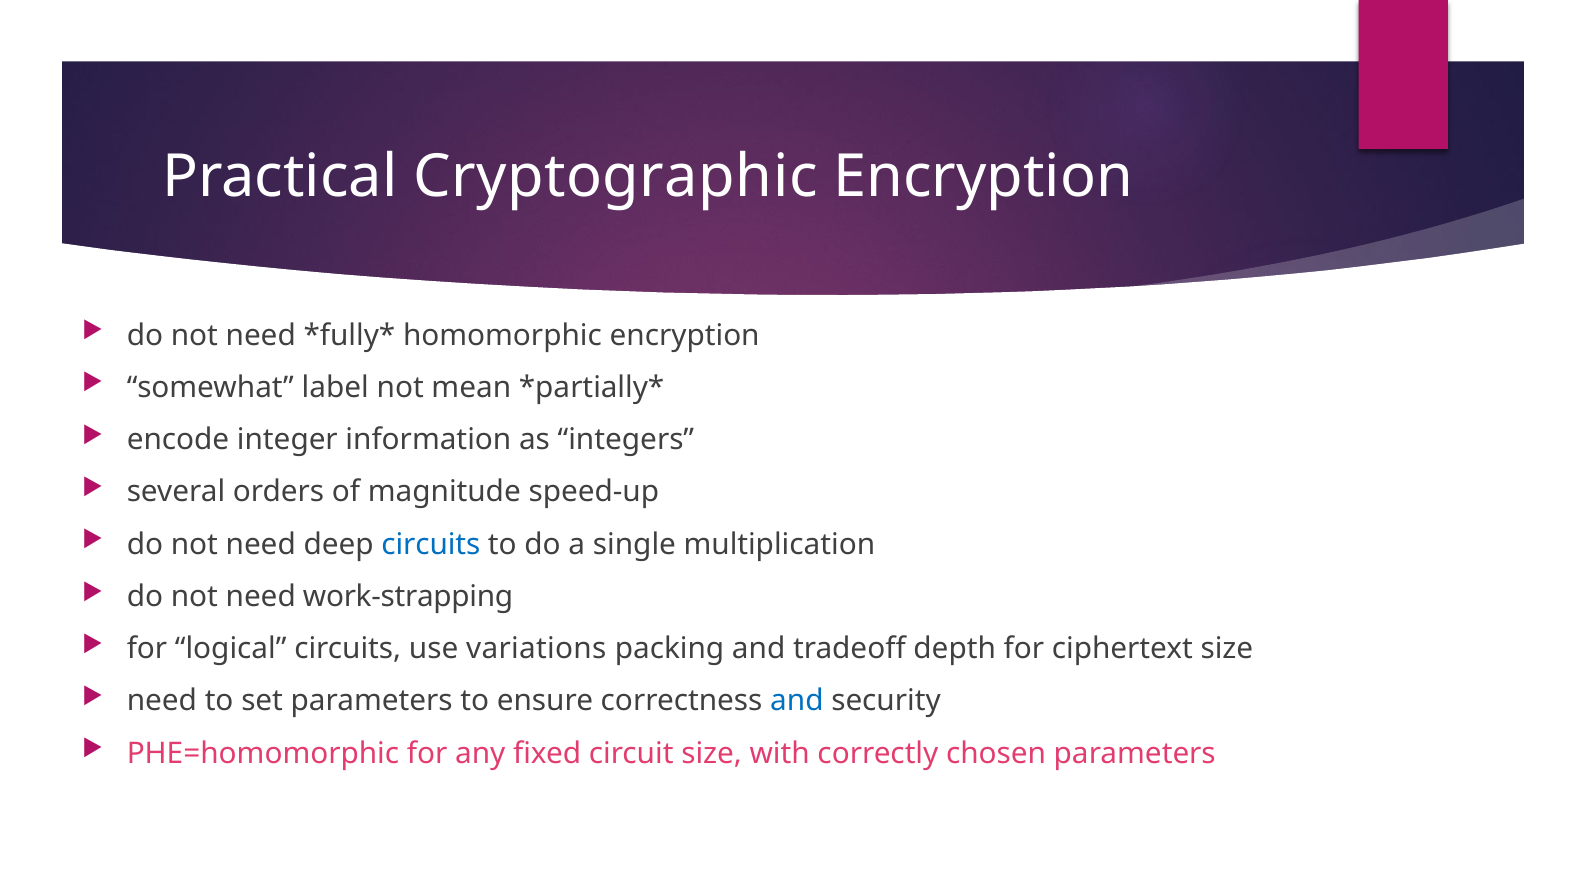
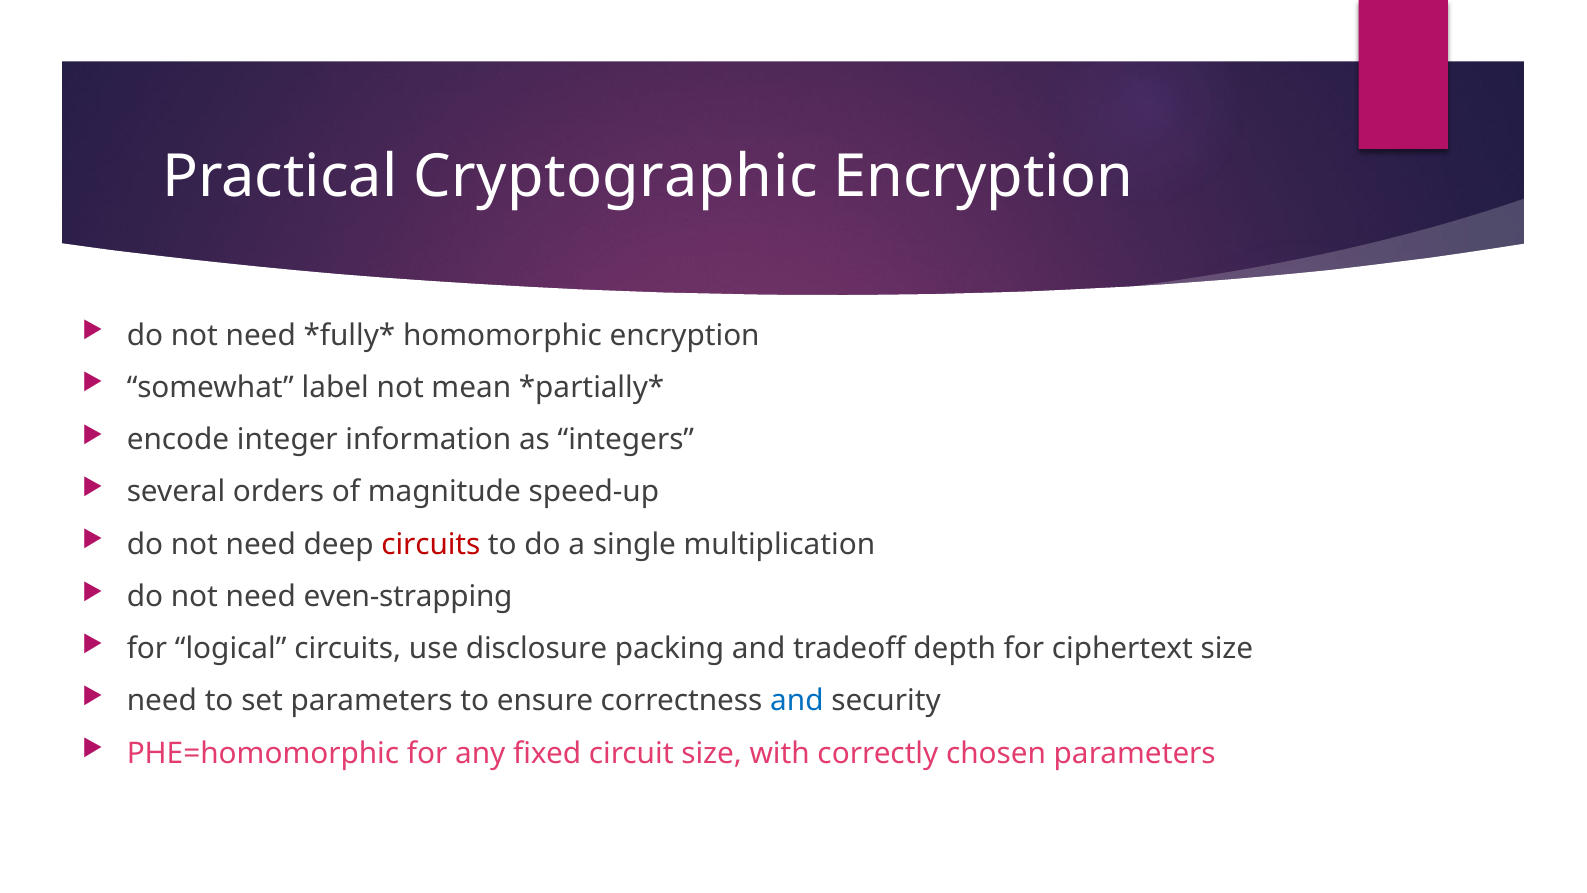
circuits colour: blue -> red (431, 544)
work-strapping: work-strapping -> even-strapping (408, 596)
variations: variations -> disclosure (536, 649)
